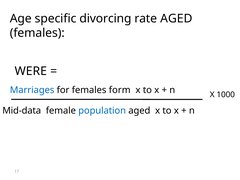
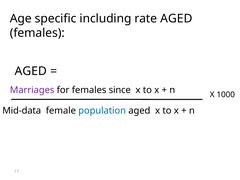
divorcing: divorcing -> including (106, 19)
WERE: WERE -> AGED (31, 71)
Marriages colour: blue -> purple (32, 90)
form: form -> since (120, 90)
